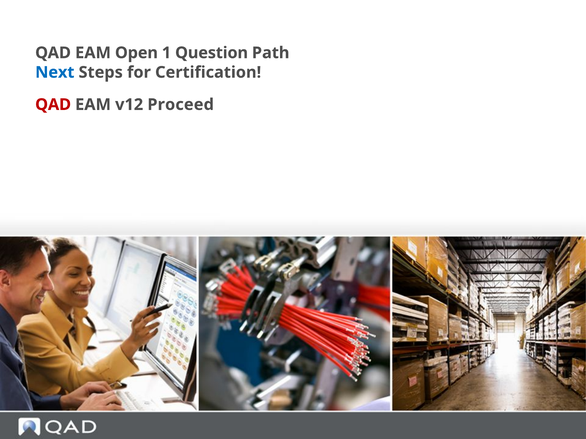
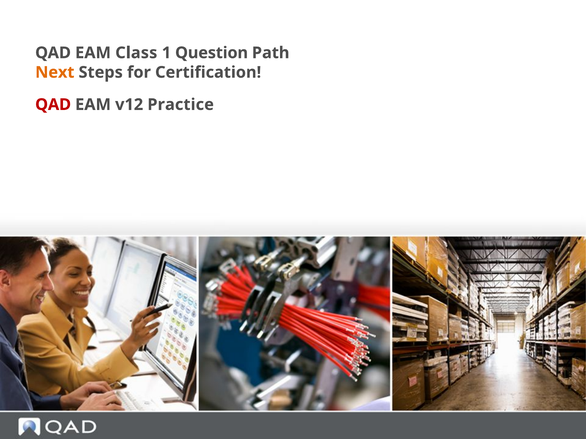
Open: Open -> Class (136, 53)
Next colour: blue -> orange (55, 72)
Proceed: Proceed -> Practice (181, 105)
